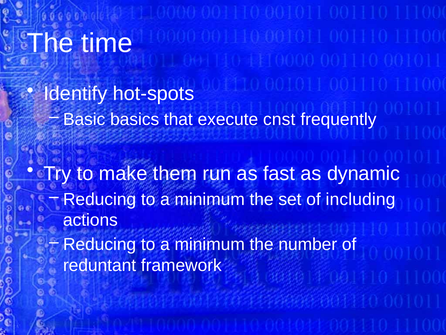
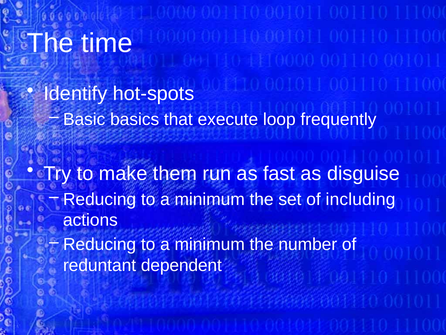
cnst: cnst -> loop (279, 119)
dynamic: dynamic -> disguise (363, 173)
framework: framework -> dependent (181, 265)
